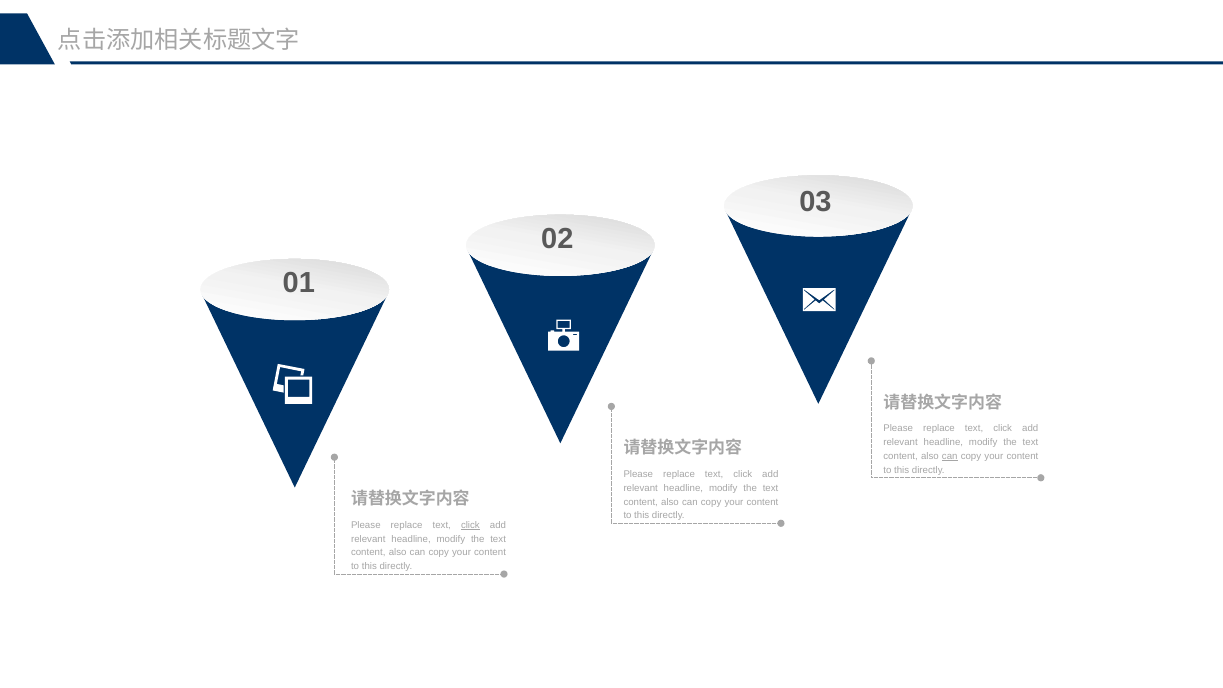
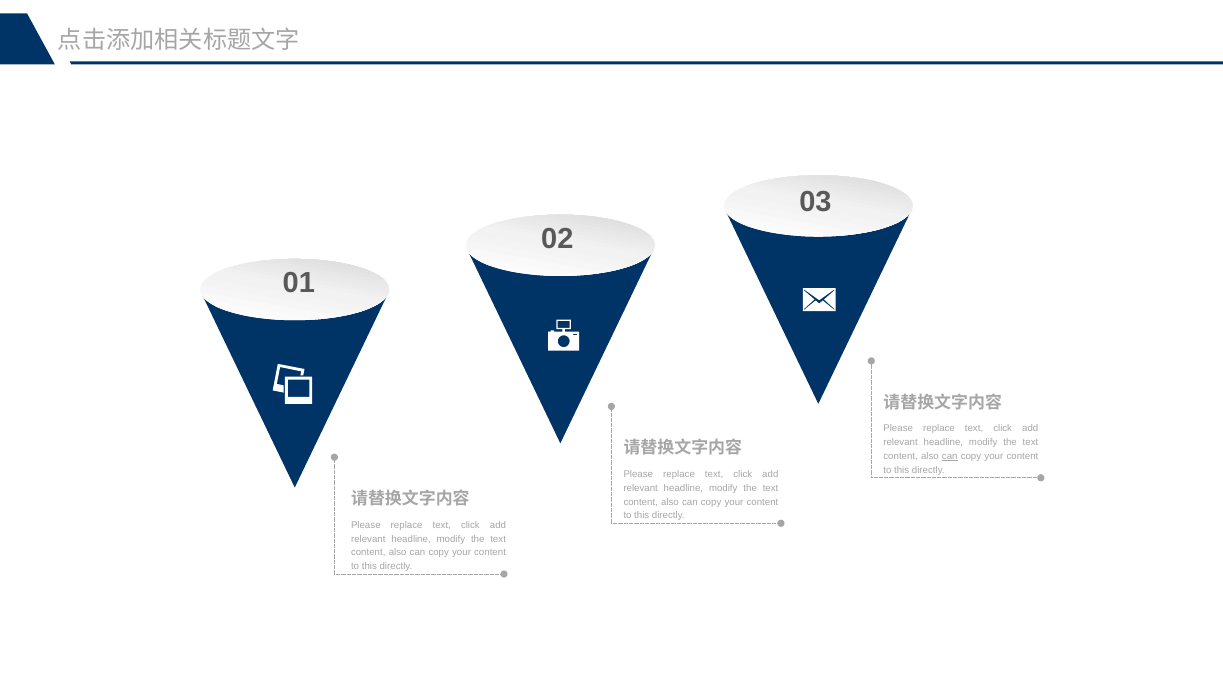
click underline: present -> none (470, 525)
